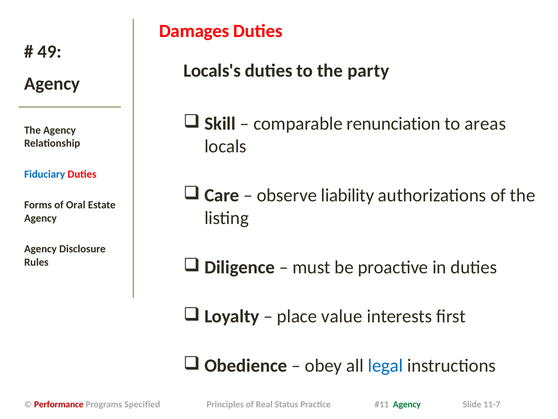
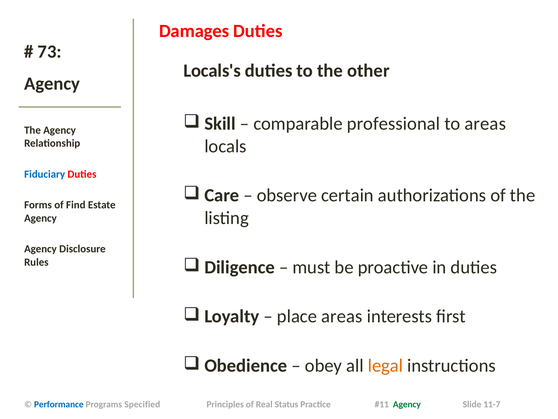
49: 49 -> 73 (50, 52)
party: party -> other (368, 71)
renunciation: renunciation -> professional (394, 123)
liability: liability -> certain (347, 195)
Oral: Oral -> Find (76, 205)
place value: value -> areas (342, 316)
legal colour: blue -> orange (385, 365)
Performance colour: red -> blue (59, 404)
